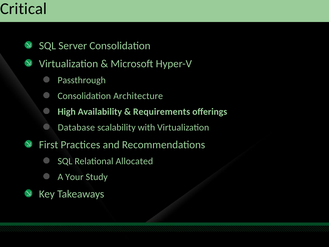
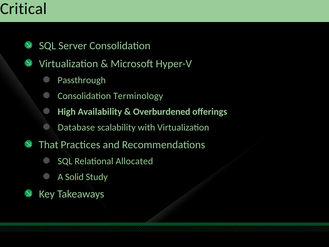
Architecture: Architecture -> Terminology (138, 96)
Requirements: Requirements -> Overburdened (162, 112)
First: First -> That (49, 144)
Your: Your -> Solid (74, 177)
